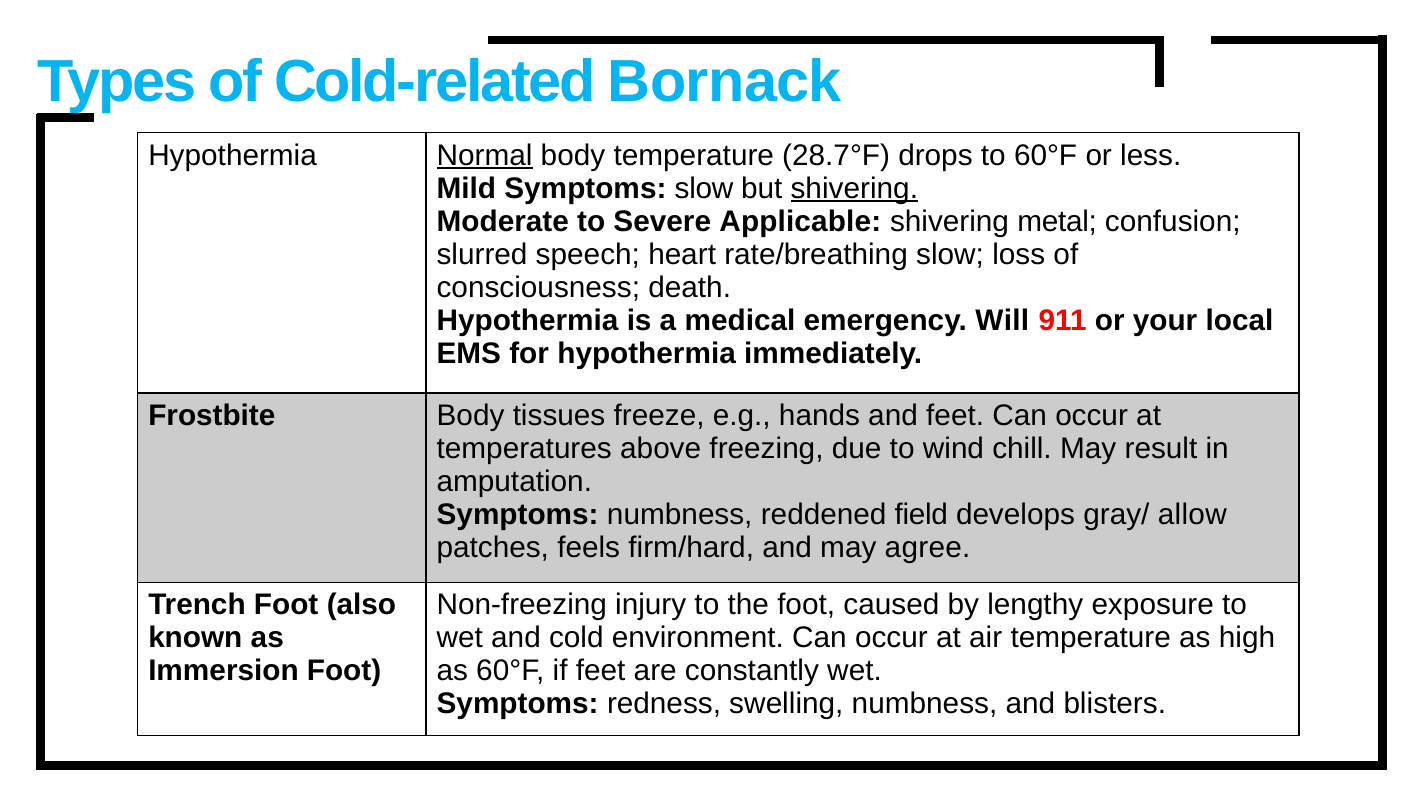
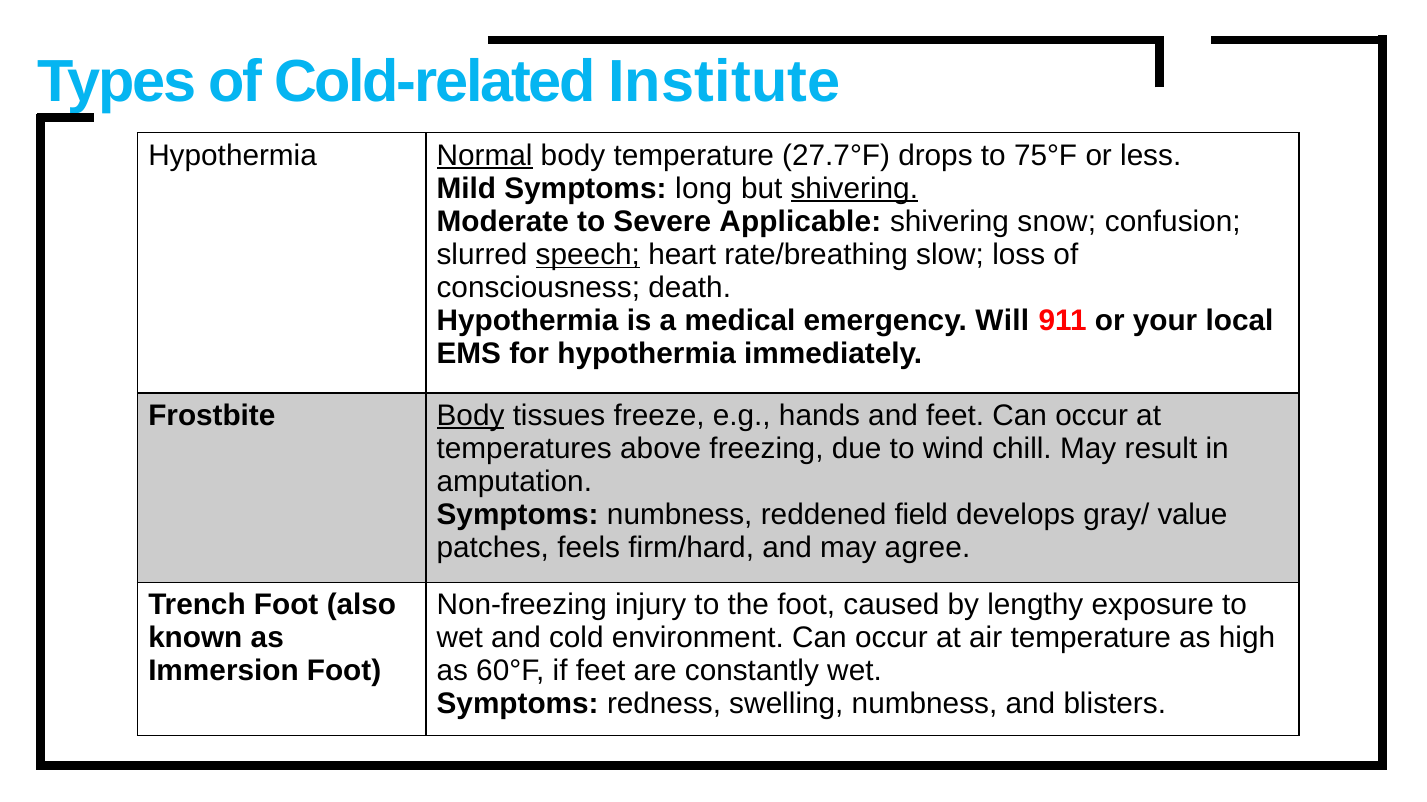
Bornack: Bornack -> Institute (724, 82)
28.7°F: 28.7°F -> 27.7°F (836, 155)
to 60°F: 60°F -> 75°F (1046, 155)
Symptoms slow: slow -> long (704, 189)
metal: metal -> snow (1057, 222)
speech underline: none -> present (588, 255)
Body underline: none -> present (471, 416)
allow: allow -> value (1193, 515)
